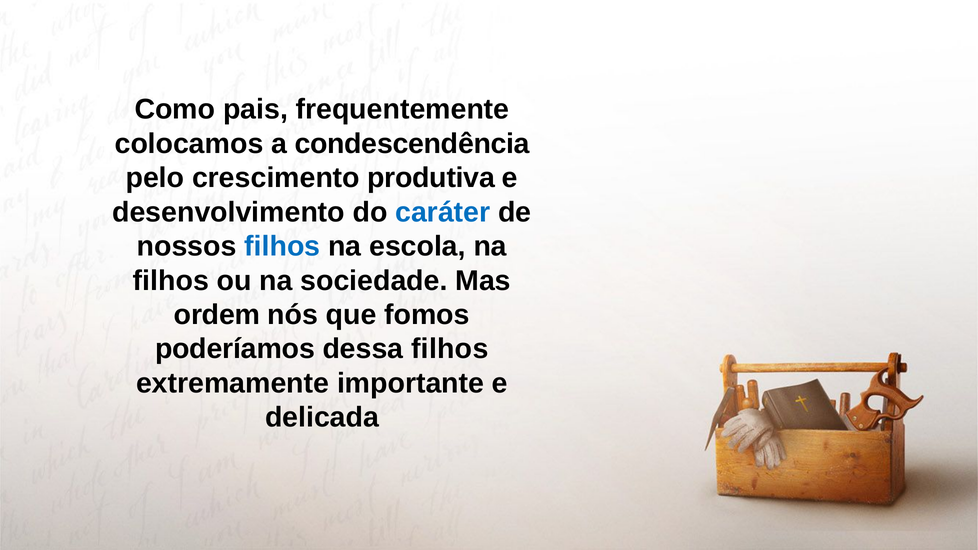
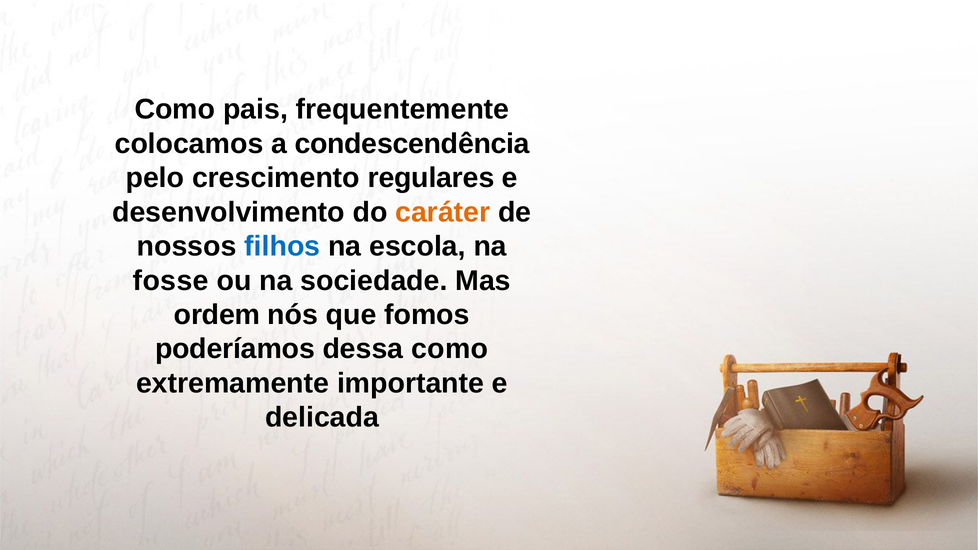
produtiva: produtiva -> regulares (431, 178)
caráter colour: blue -> orange (443, 212)
filhos: filhos -> fosse (171, 281)
dessa filhos: filhos -> como (450, 349)
